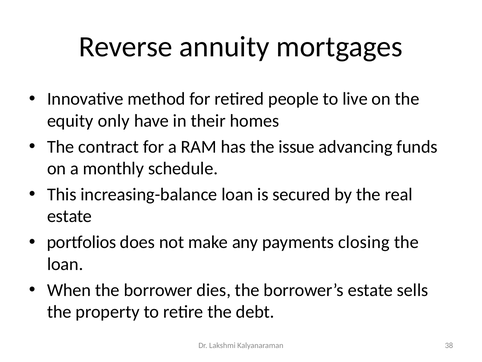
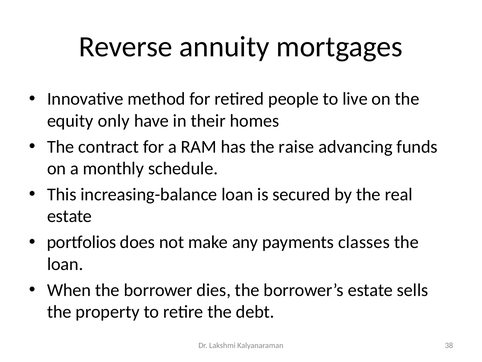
issue: issue -> raise (296, 147)
closing: closing -> classes (364, 242)
